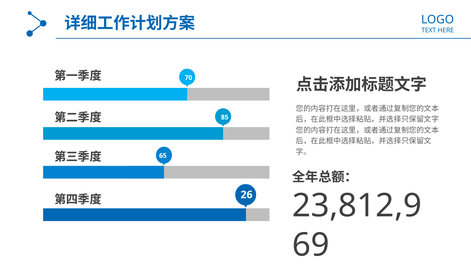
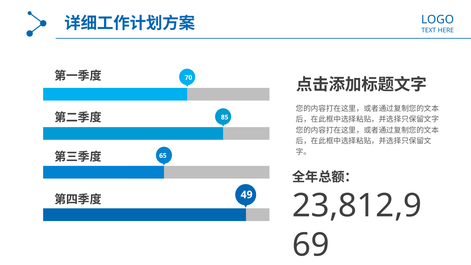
26: 26 -> 49 (247, 195)
